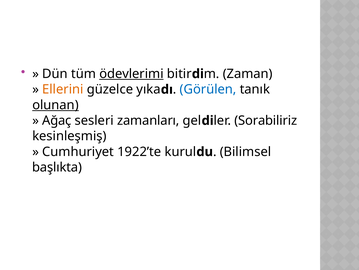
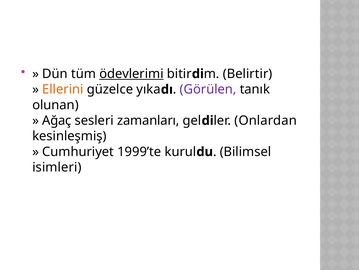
Zaman: Zaman -> Belirtir (248, 74)
Görülen colour: blue -> purple (208, 89)
olunan underline: present -> none (55, 105)
Sorabiliriz: Sorabiliriz -> Onlardan (266, 120)
1922’te: 1922’te -> 1999’te (139, 151)
başlıkta: başlıkta -> isimleri (57, 167)
